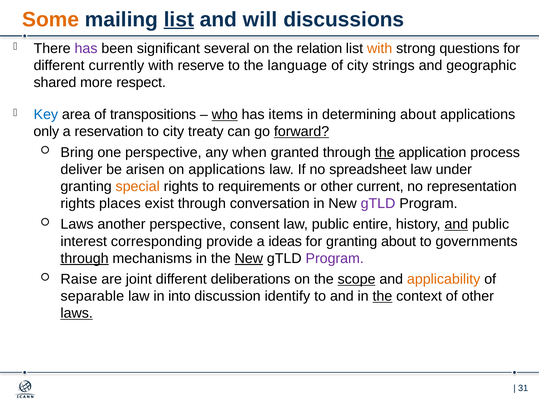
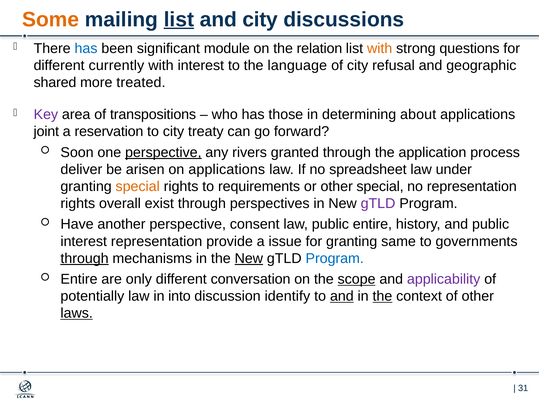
and will: will -> city (260, 19)
has colour: purple -> blue (86, 48)
several: several -> module (227, 48)
with reserve: reserve -> interest (201, 65)
strings: strings -> refusal (393, 65)
respect: respect -> treated (141, 83)
Key colour: blue -> purple (46, 115)
who underline: present -> none (225, 115)
items: items -> those (286, 115)
only: only -> joint (46, 132)
forward underline: present -> none (302, 132)
Bring: Bring -> Soon (77, 152)
perspective underline: none -> present (163, 152)
when: when -> rivers (250, 152)
the underline: present -> none (385, 152)
other current: current -> special (380, 187)
places: places -> overall (120, 204)
conversation: conversation -> perspectives (270, 204)
Laws: Laws -> Have (77, 224)
and underline: present -> none (456, 224)
interest corresponding: corresponding -> representation (157, 241)
ideas: ideas -> issue (285, 241)
granting about: about -> same (399, 241)
Program colour: purple -> blue (335, 259)
Raise: Raise -> Entire (79, 279)
joint: joint -> only (139, 279)
deliberations: deliberations -> conversation (251, 279)
applicability colour: orange -> purple (444, 279)
separable: separable -> potentially (92, 296)
and underline: none -> present (342, 296)
